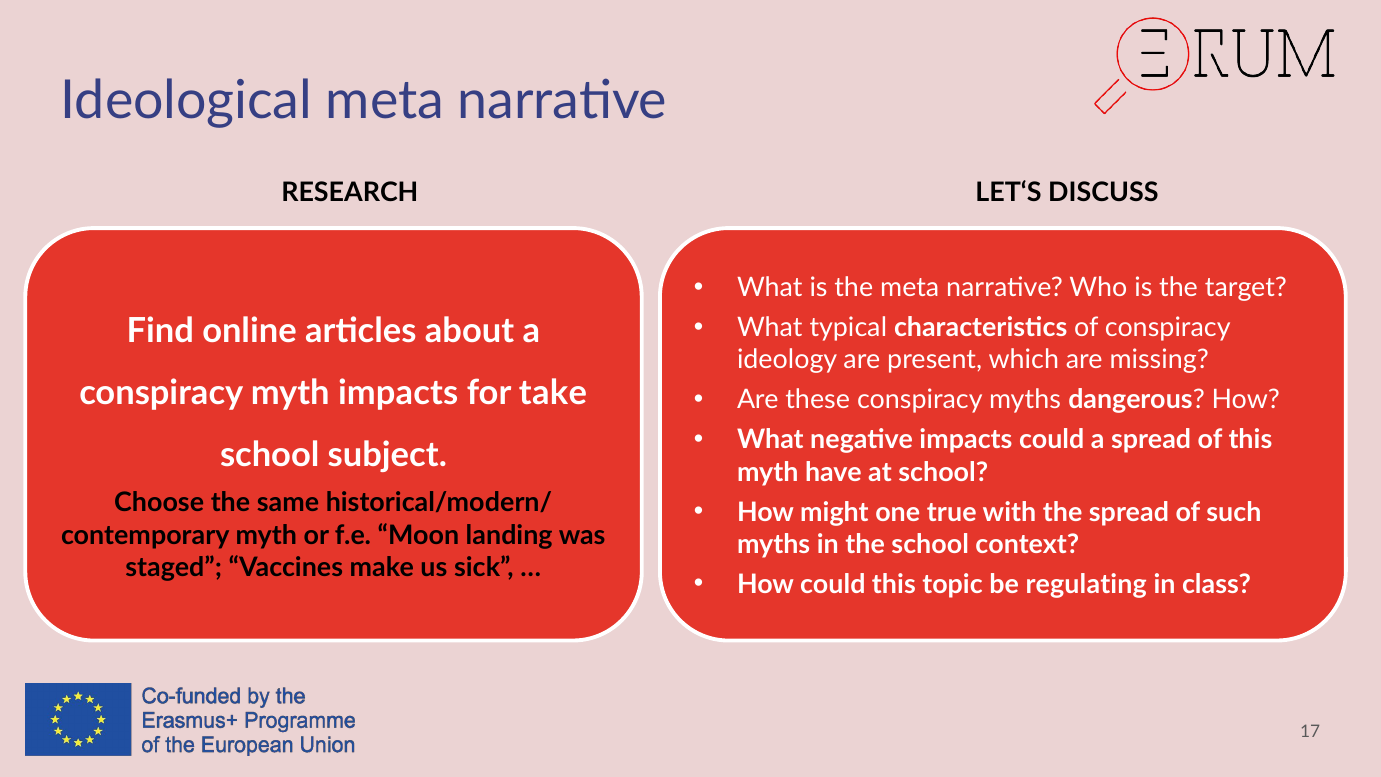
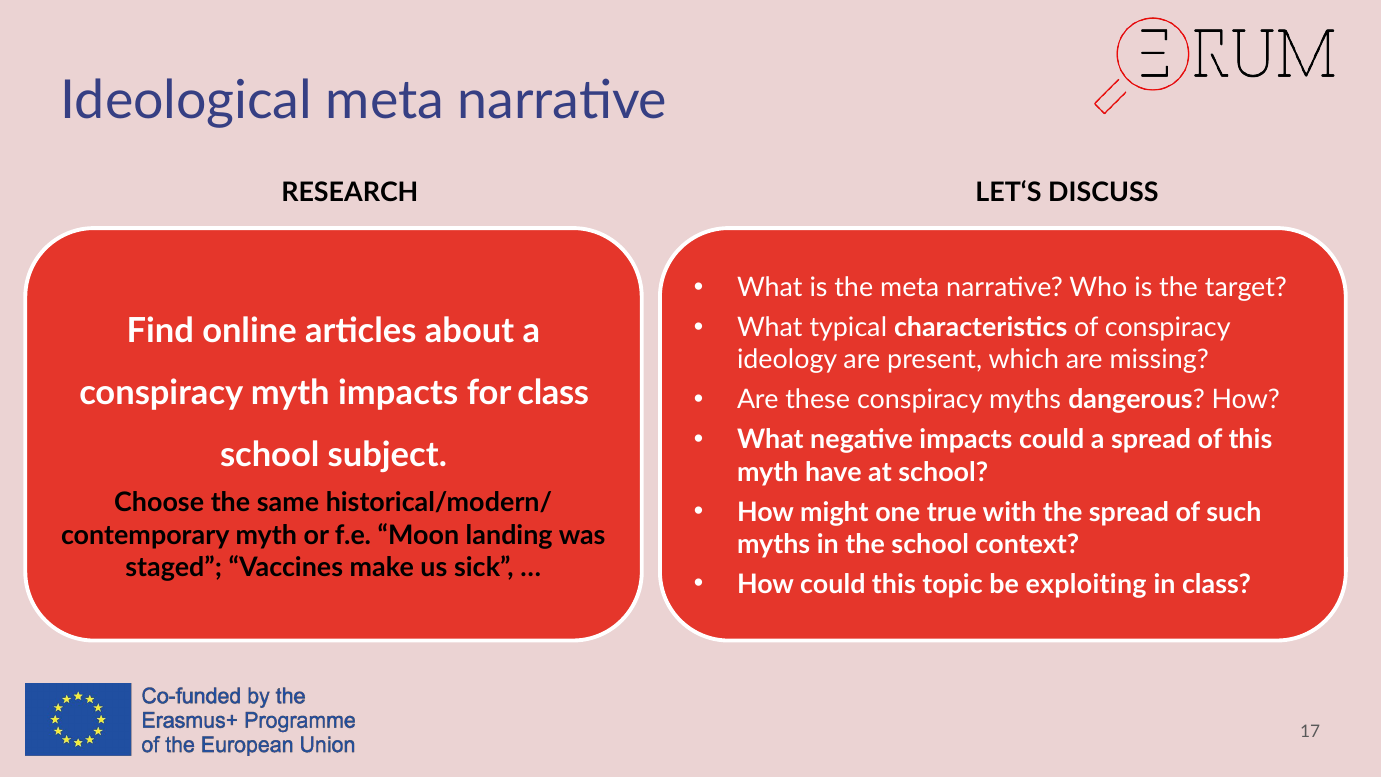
for take: take -> class (553, 393)
regulating: regulating -> exploiting (1086, 584)
